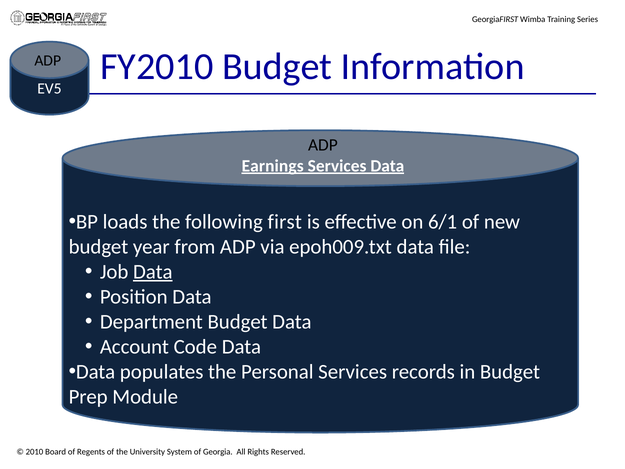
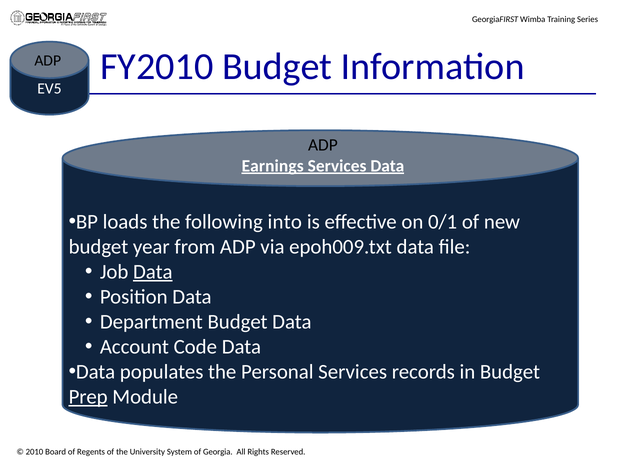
first: first -> into (285, 222)
6/1: 6/1 -> 0/1 (443, 222)
Prep underline: none -> present (88, 397)
